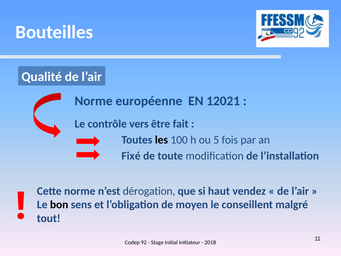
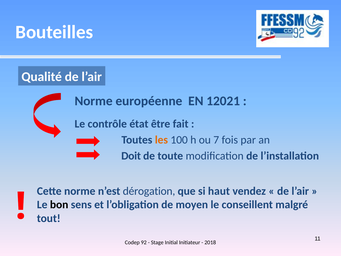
vers: vers -> état (139, 124)
les colour: black -> orange (161, 140)
5: 5 -> 7 (216, 140)
Fixé: Fixé -> Doit (131, 156)
